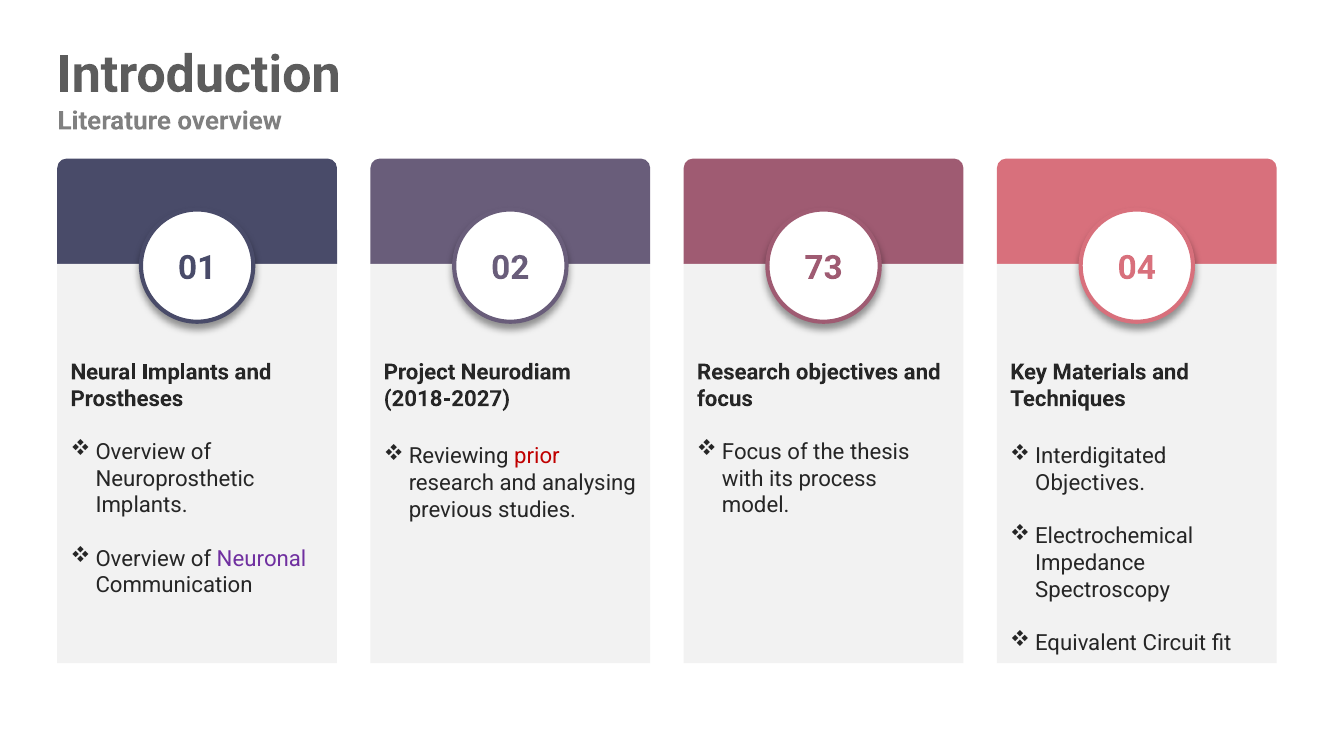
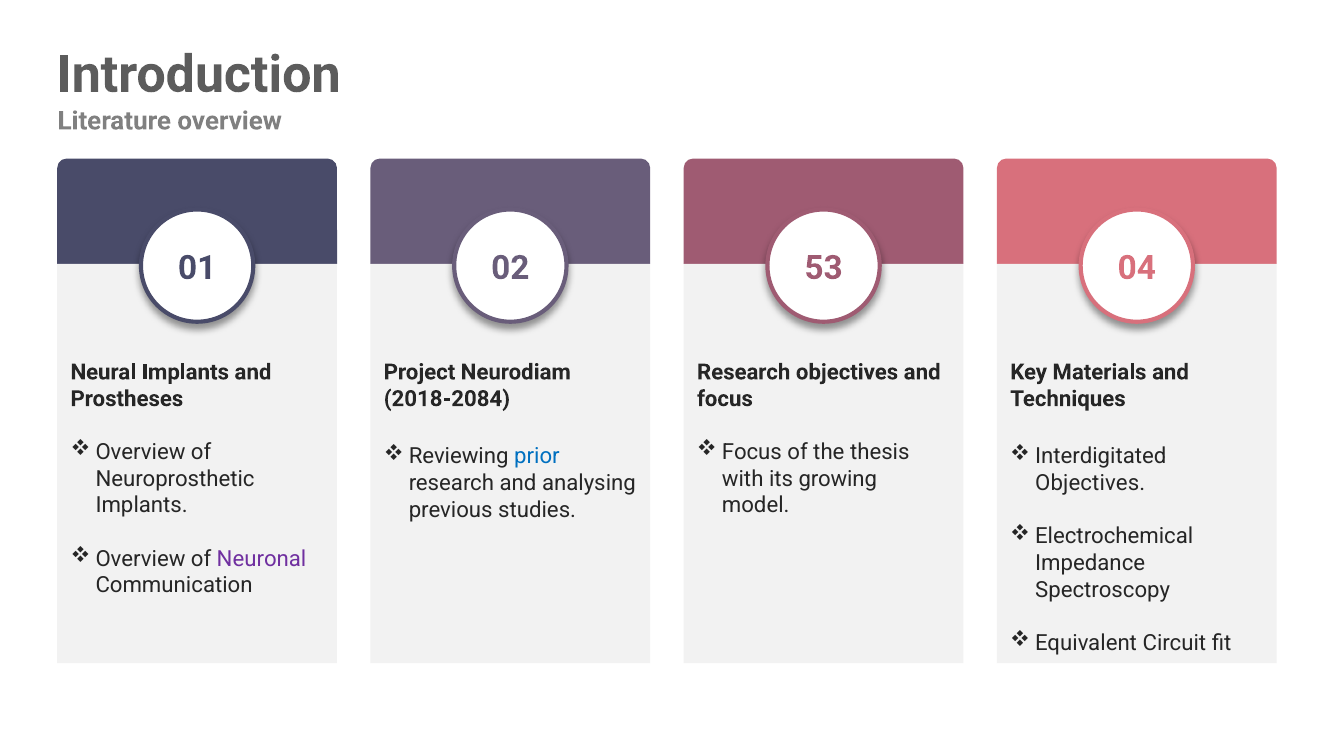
73: 73 -> 53 (824, 268)
2018-2027: 2018-2027 -> 2018-2084 (447, 399)
prior colour: red -> blue (537, 457)
process: process -> growing (838, 479)
